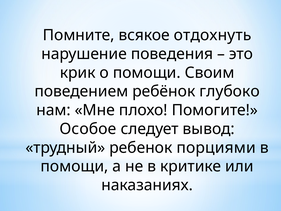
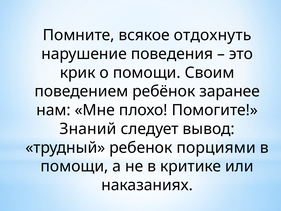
глубоко: глубоко -> заранее (230, 91)
Особое: Особое -> Знаний (88, 129)
